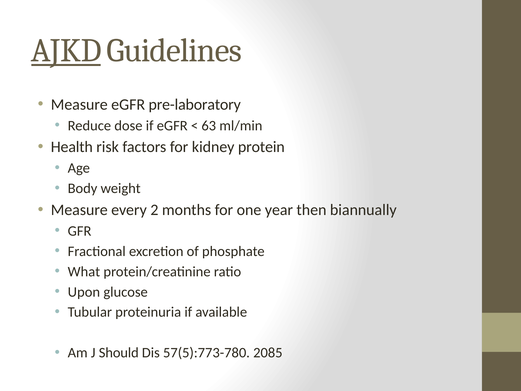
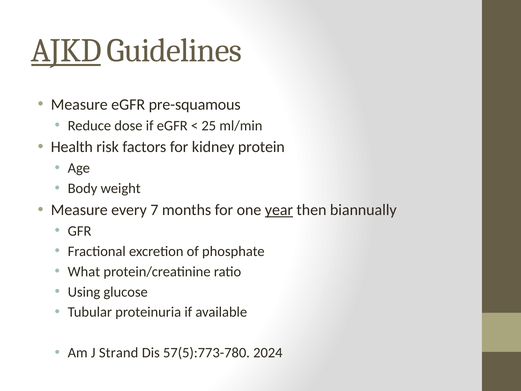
pre-laboratory: pre-laboratory -> pre-squamous (195, 104)
63: 63 -> 25 (209, 125)
2: 2 -> 7 (154, 210)
year underline: none -> present (279, 210)
Upon: Upon -> Using (84, 292)
Should: Should -> Strand (119, 353)
2085: 2085 -> 2024 (268, 353)
